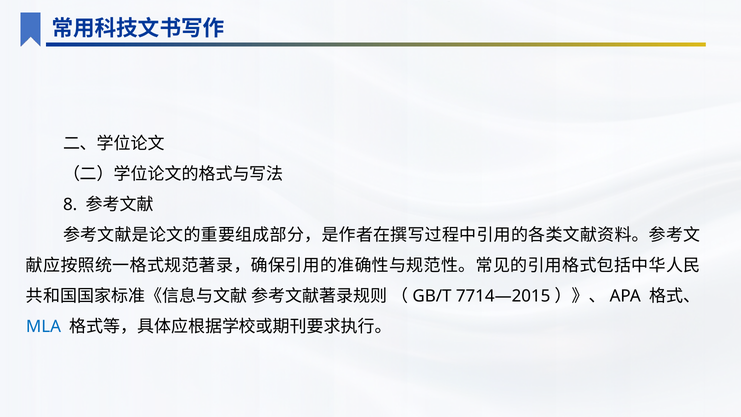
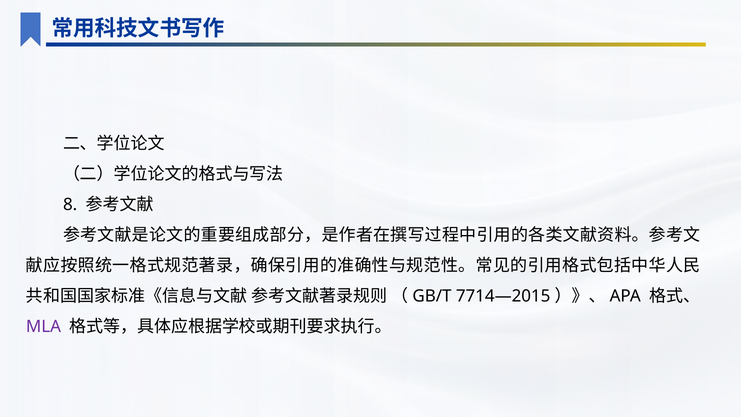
MLA colour: blue -> purple (44, 327)
